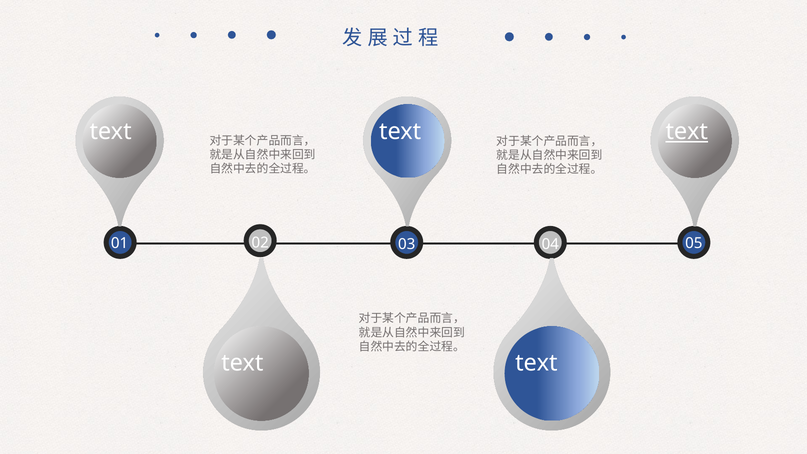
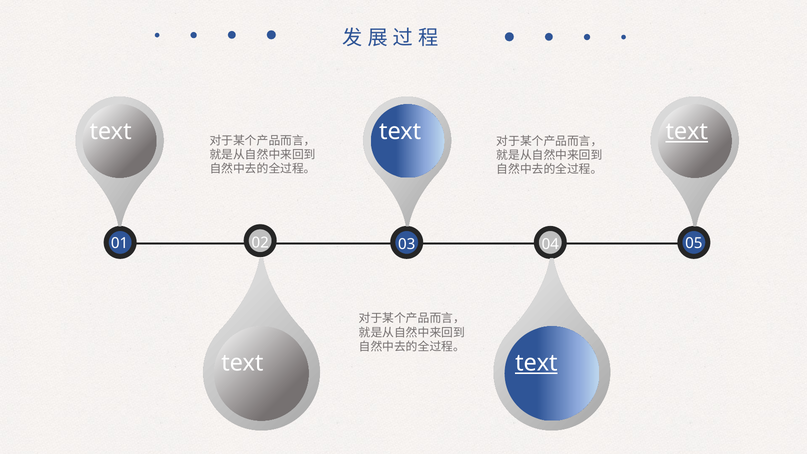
text underline: none -> present (536, 363)
